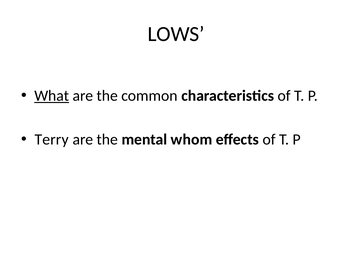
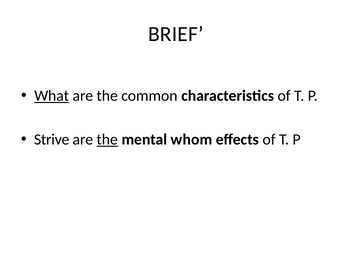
LOWS: LOWS -> BRIEF (176, 34)
Terry: Terry -> Strive (52, 140)
the underline: none -> present (107, 140)
